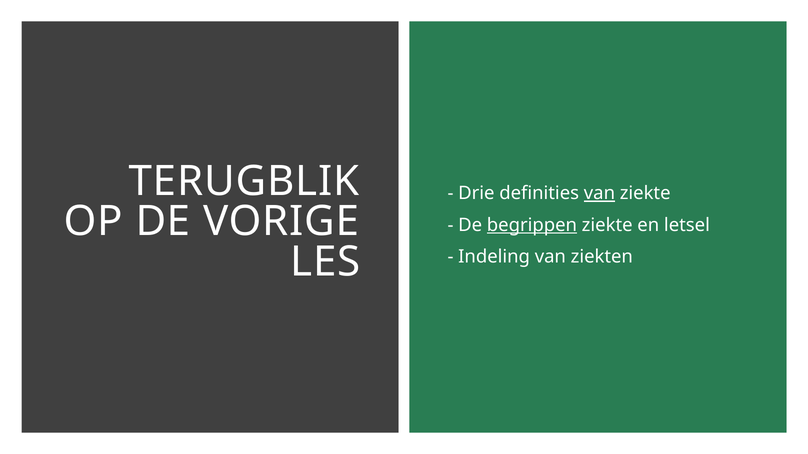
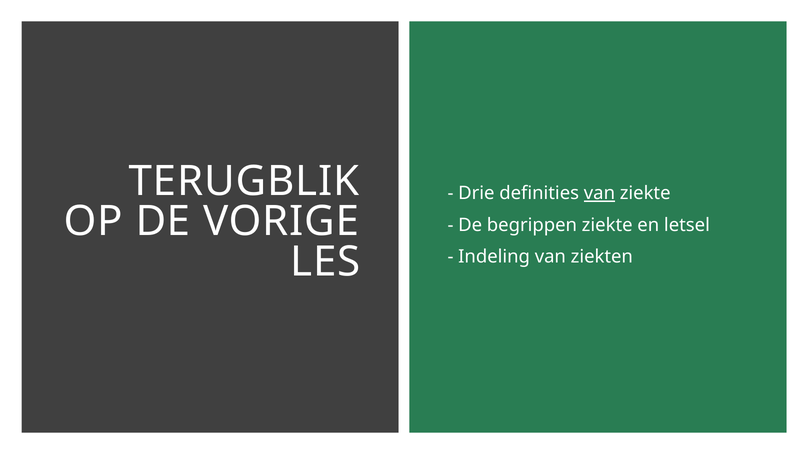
begrippen underline: present -> none (532, 225)
